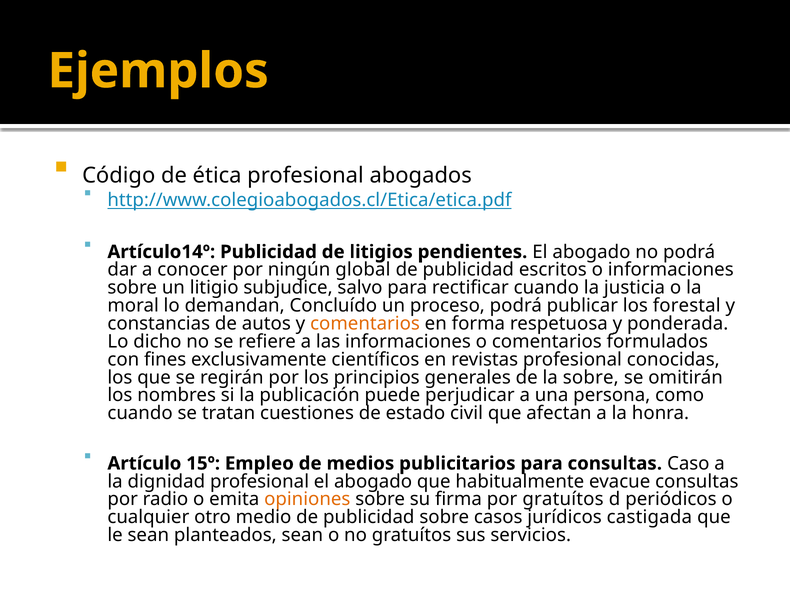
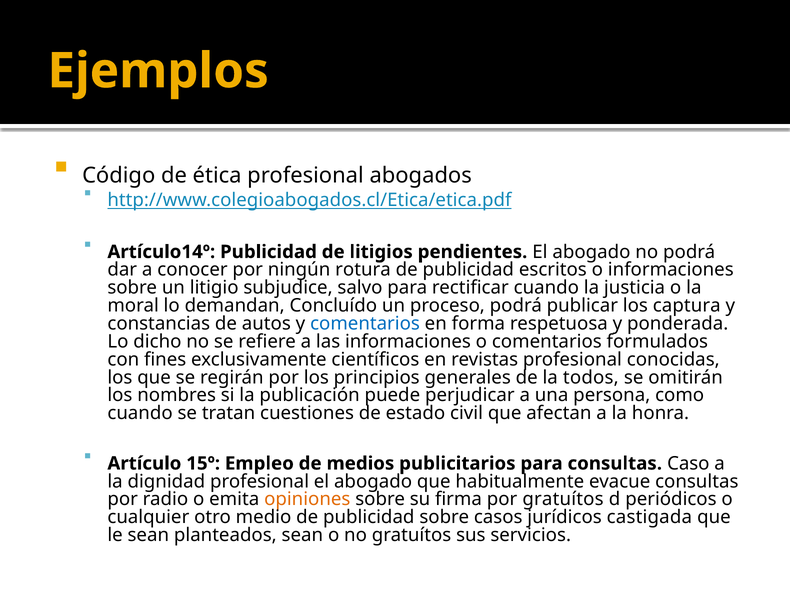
global: global -> rotura (363, 270)
forestal: forestal -> captura (687, 305)
comentarios colour: orange -> blue (365, 323)
la sobre: sobre -> todos (591, 377)
